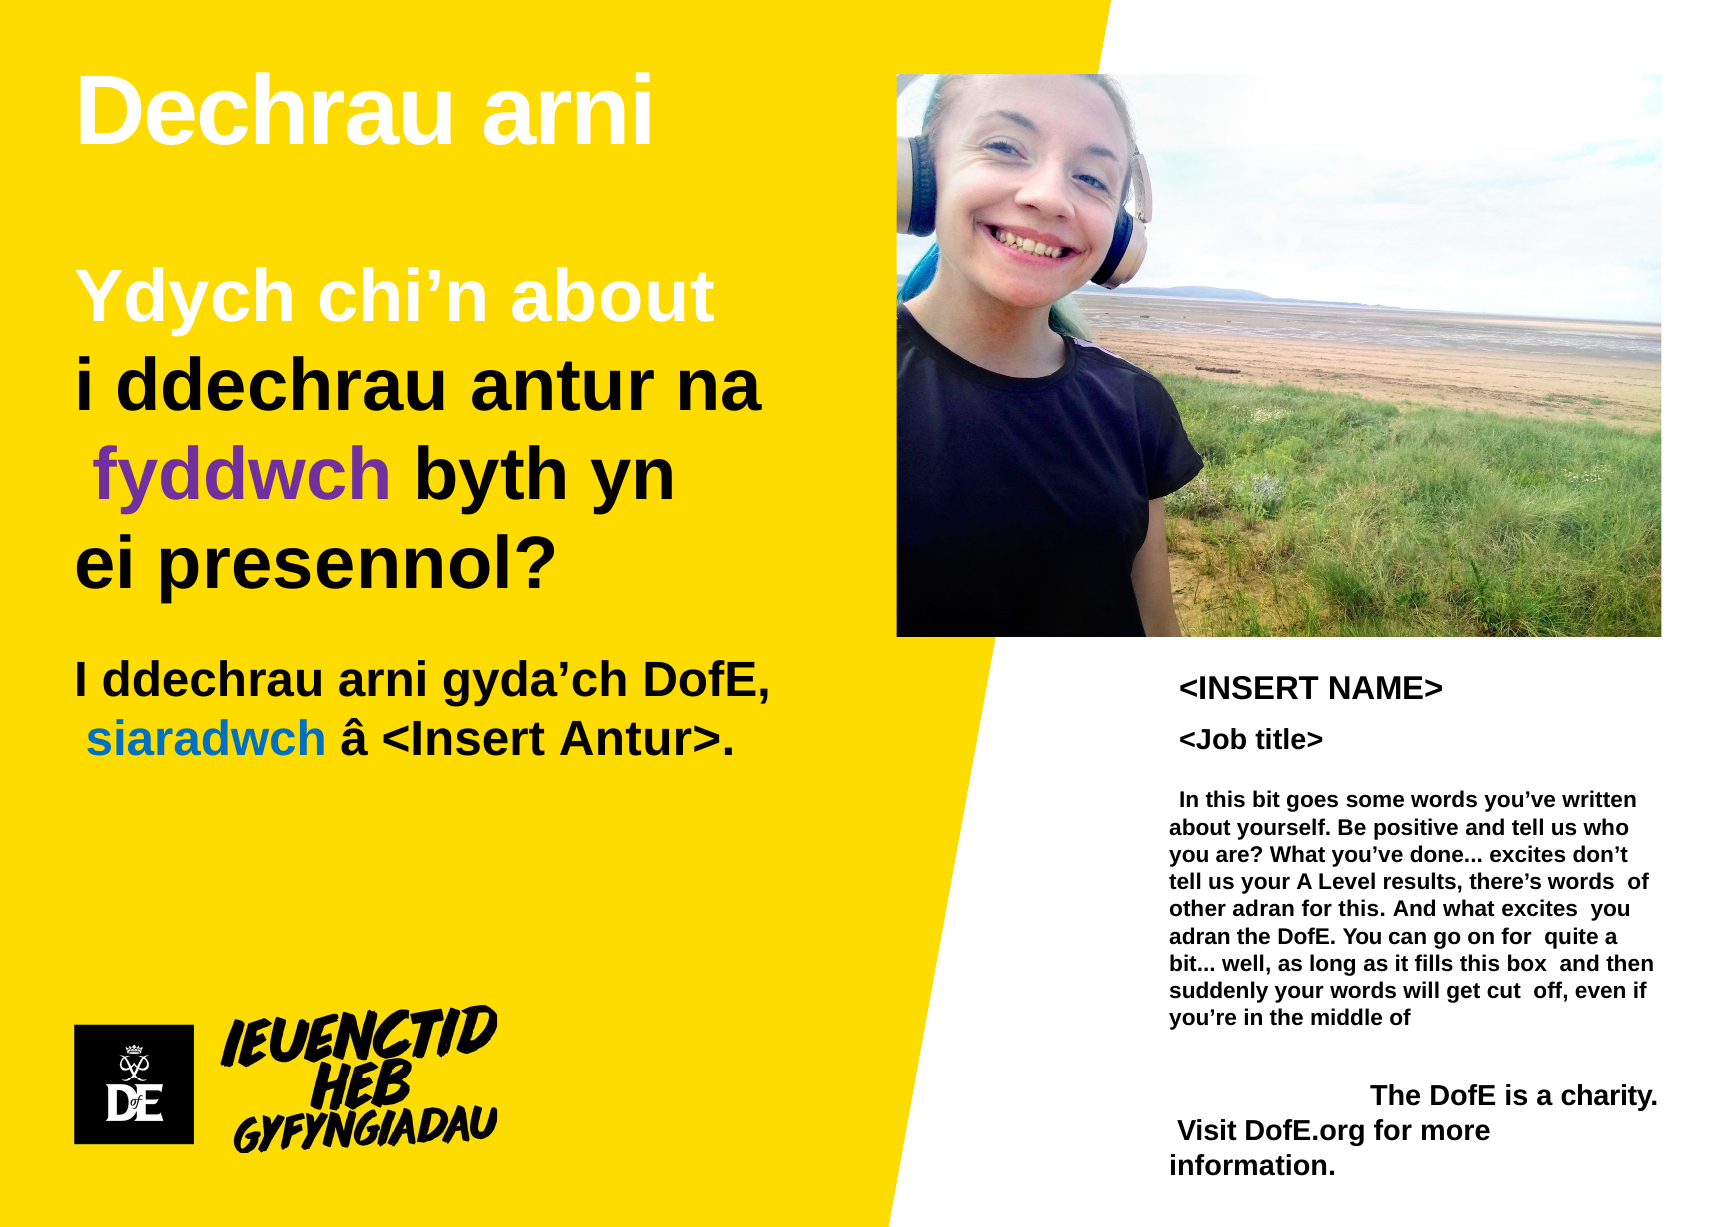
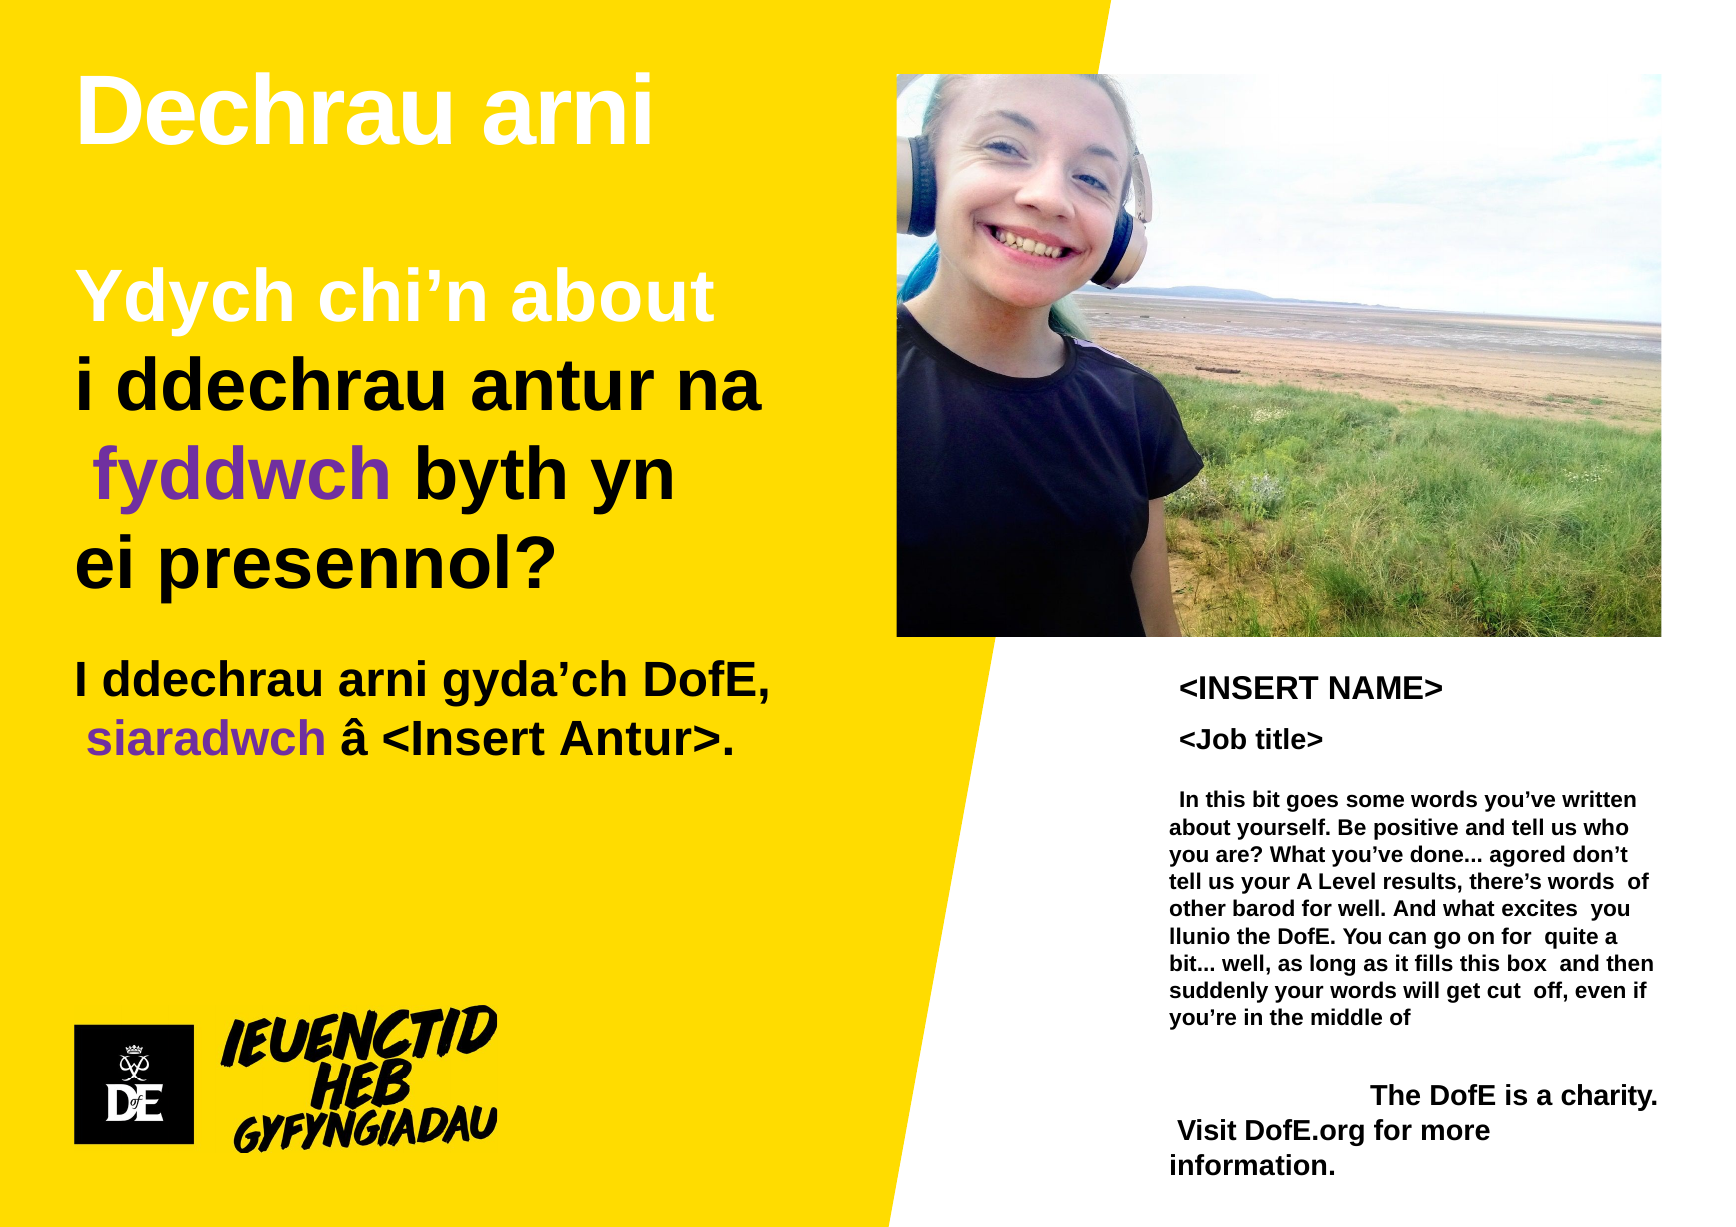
siaradwch colour: blue -> purple (206, 739)
done excites: excites -> agored (1528, 855)
other adran: adran -> barod (1264, 909)
for this: this -> well (1362, 909)
adran: adran -> llunio (1200, 936)
